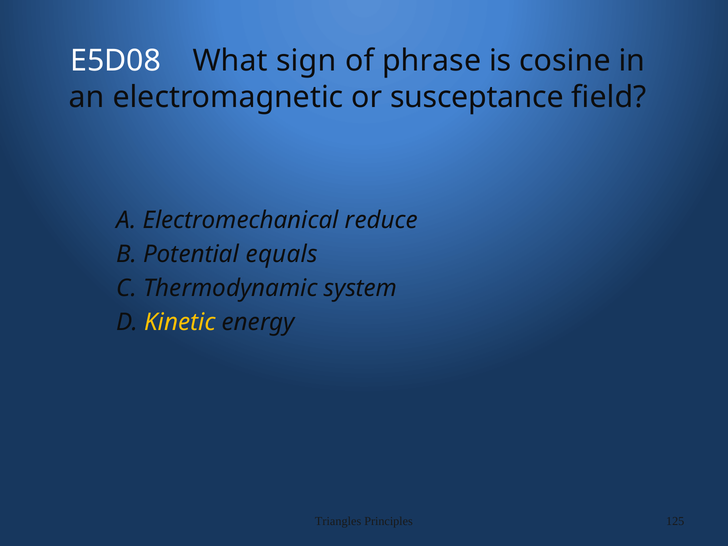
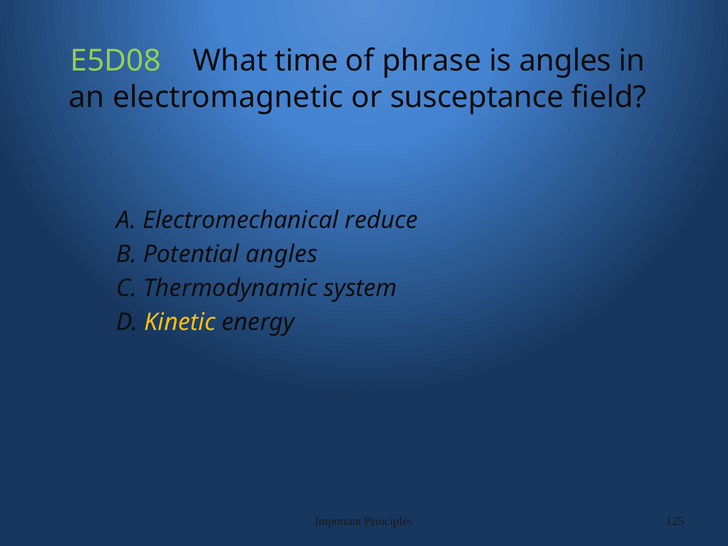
E5D08 colour: white -> light green (116, 61)
sign: sign -> time (307, 61)
is cosine: cosine -> angles (565, 61)
Potential equals: equals -> angles (282, 254)
Triangles: Triangles -> Important (338, 521)
